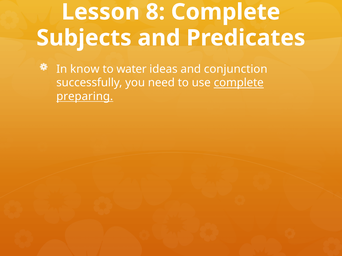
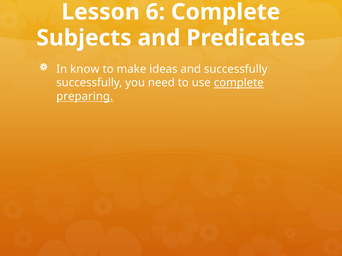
8: 8 -> 6 (155, 12)
water: water -> make (131, 69)
and conjunction: conjunction -> successfully (236, 69)
